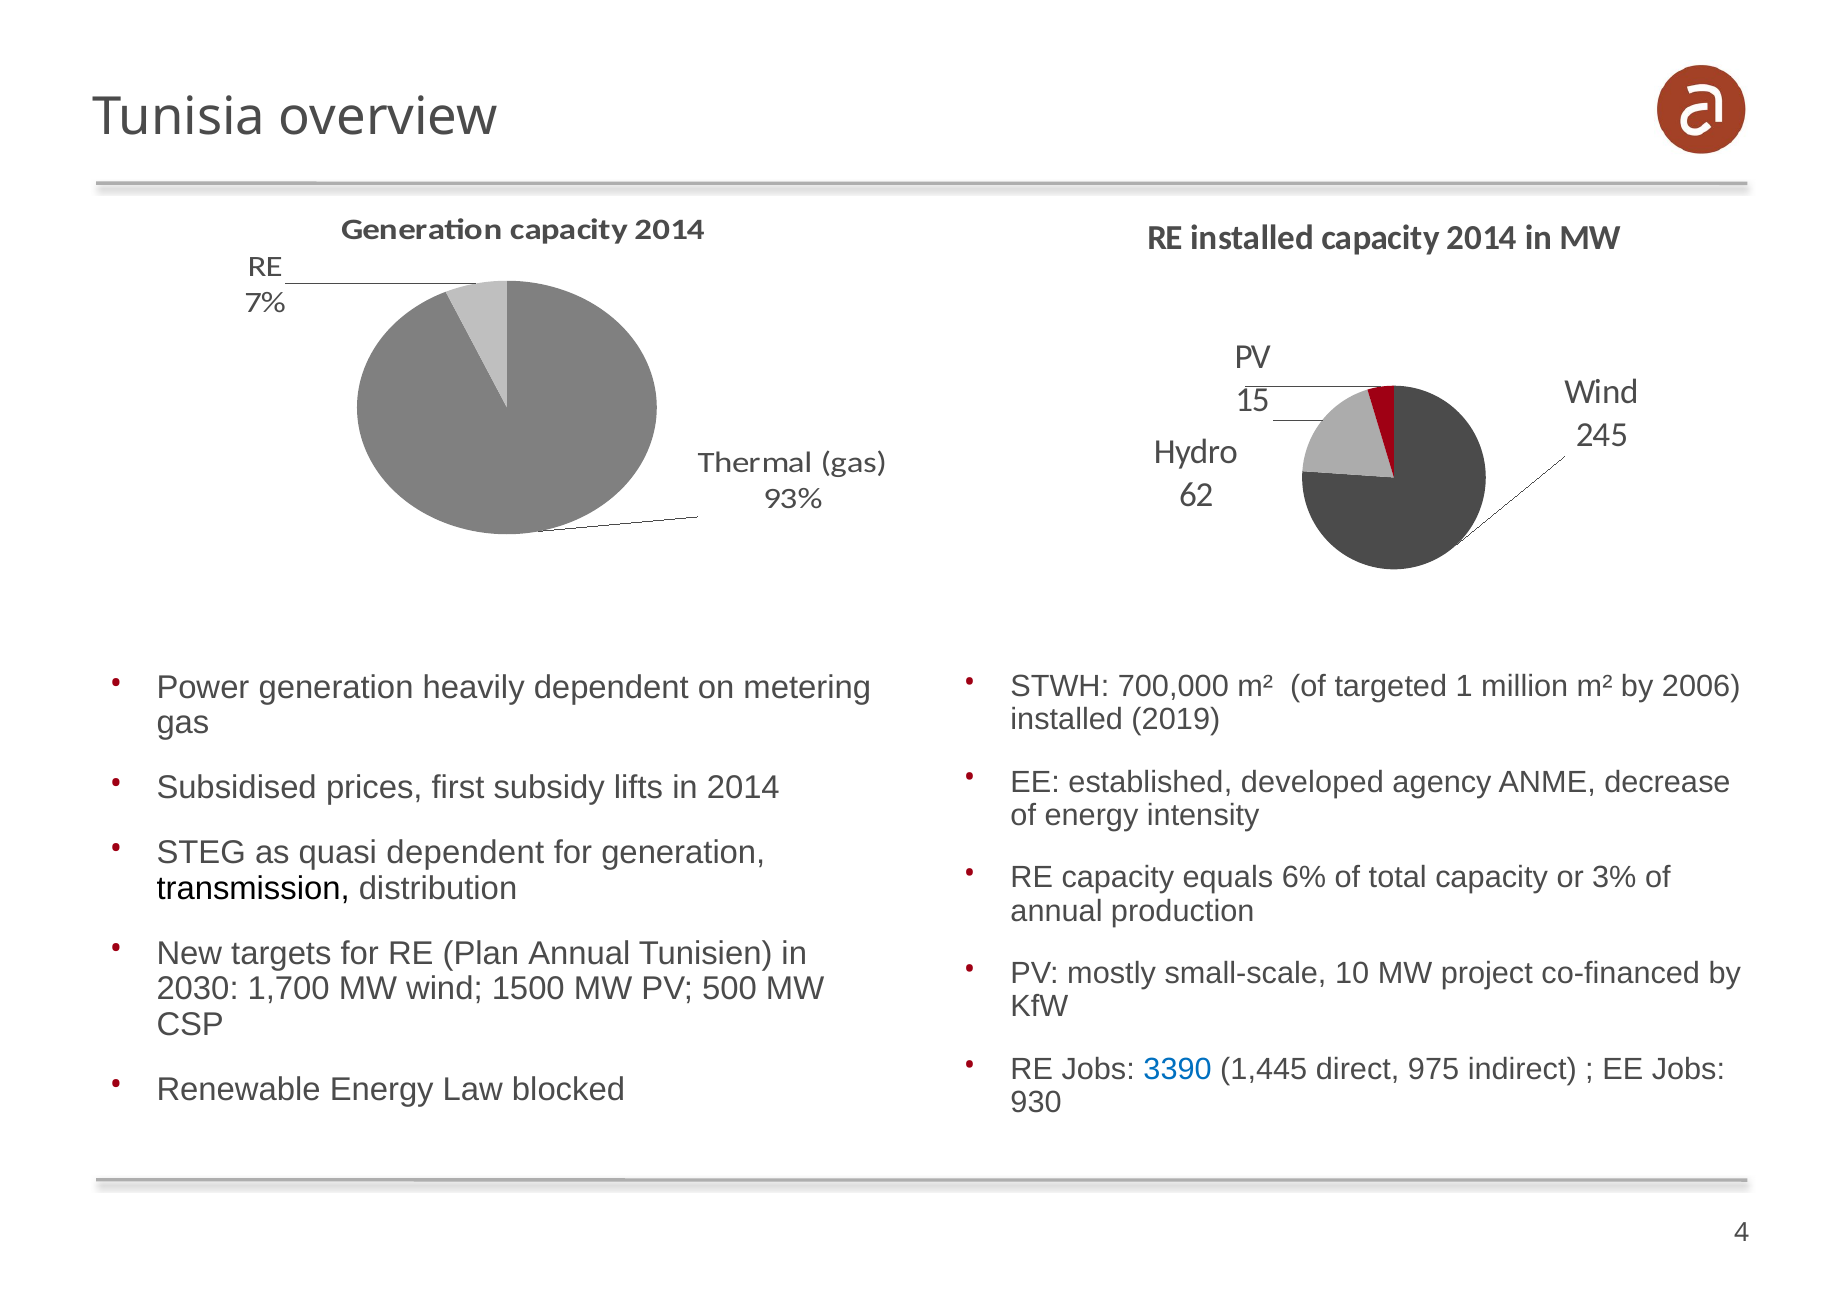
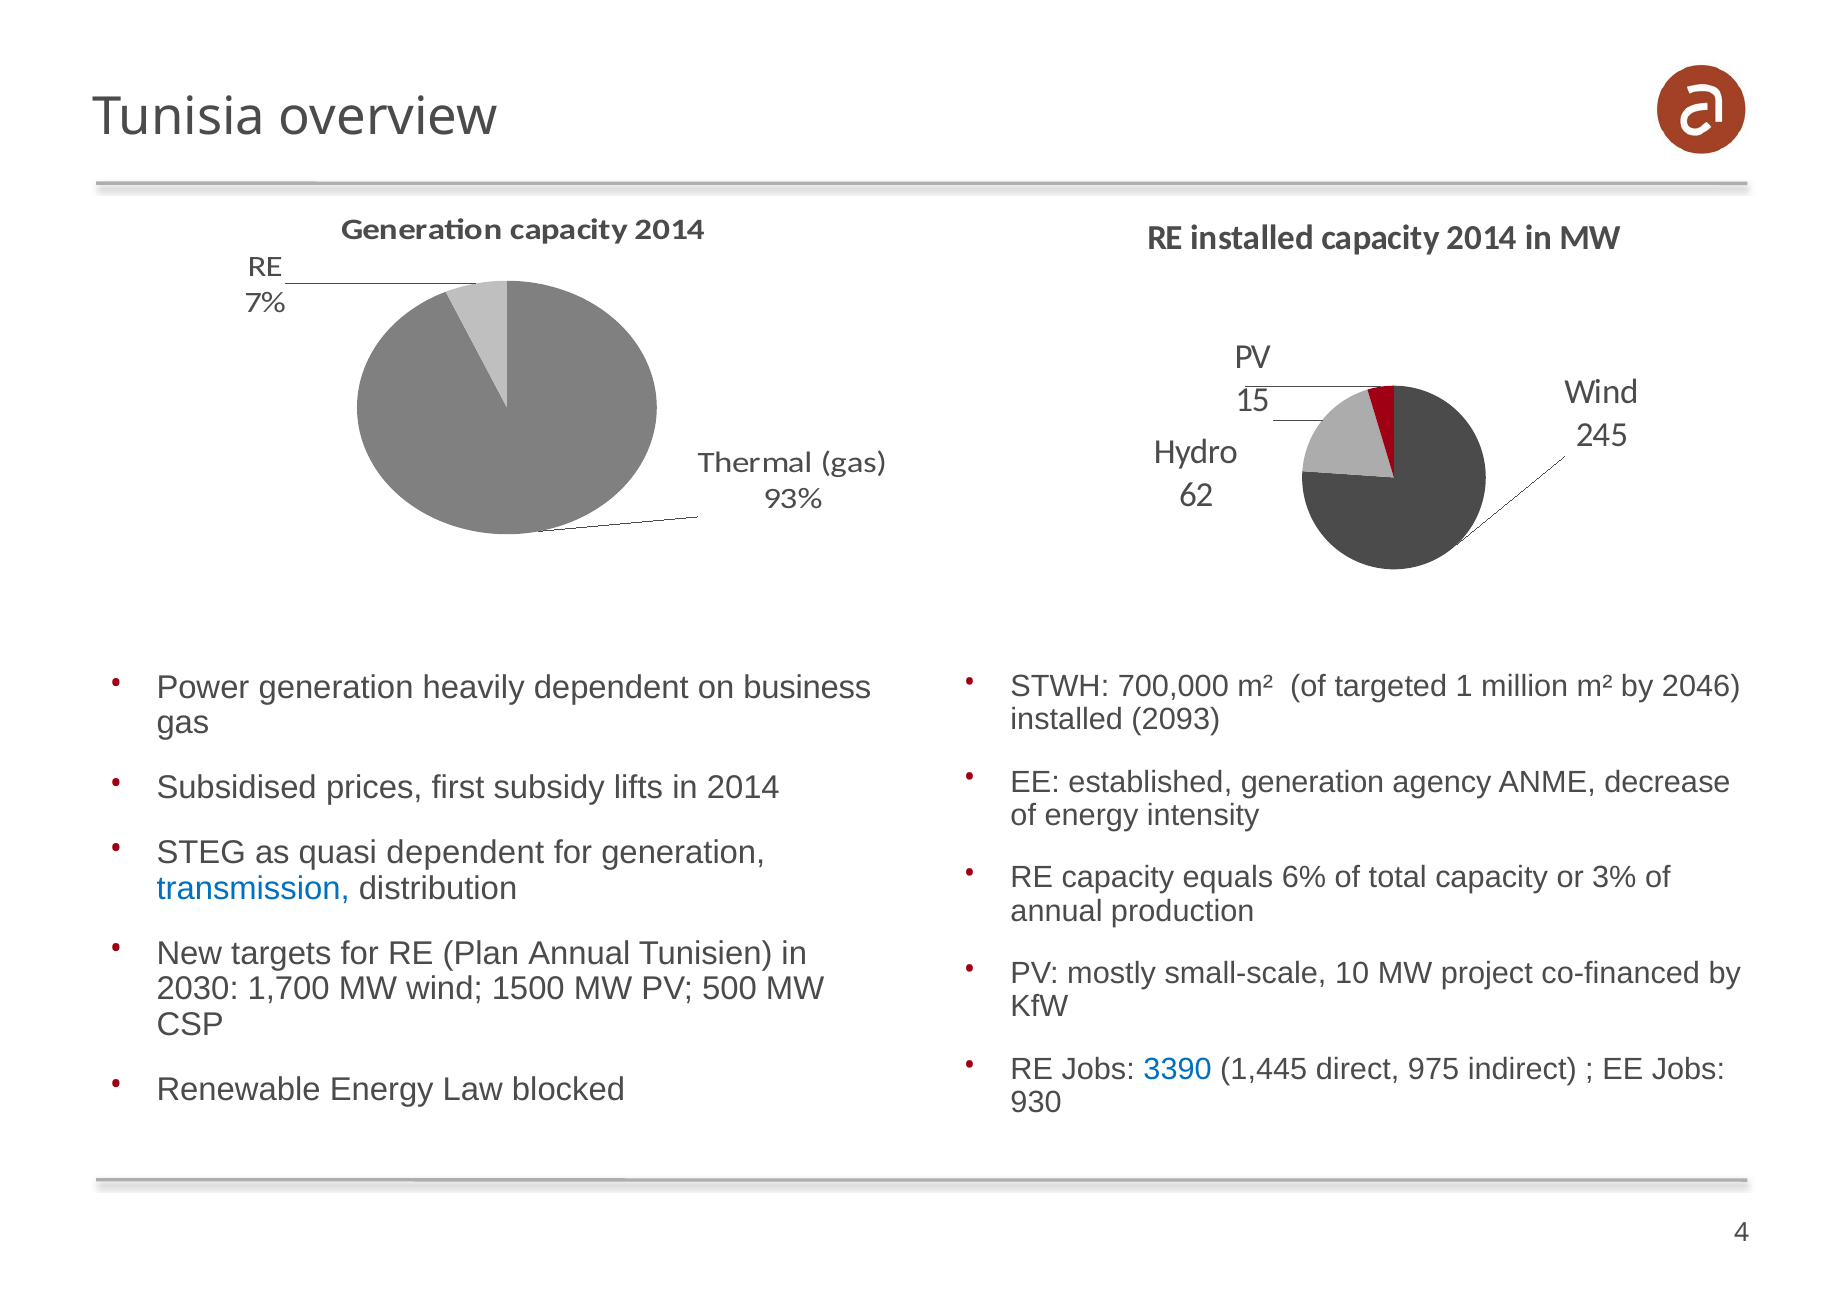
2006: 2006 -> 2046 (1701, 686)
metering: metering -> business (807, 688)
2019: 2019 -> 2093 (1176, 719)
established developed: developed -> generation (1313, 782)
transmission colour: black -> blue (253, 889)
